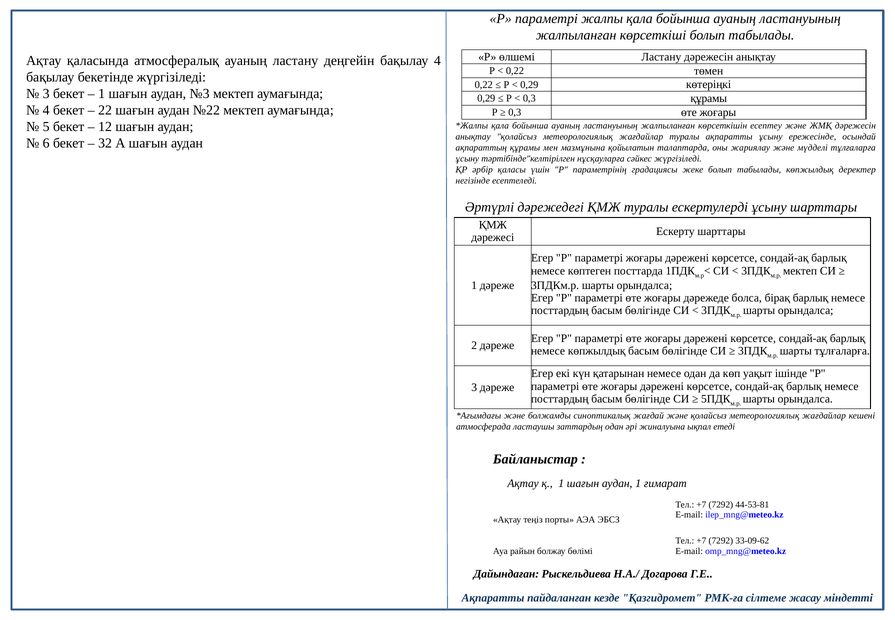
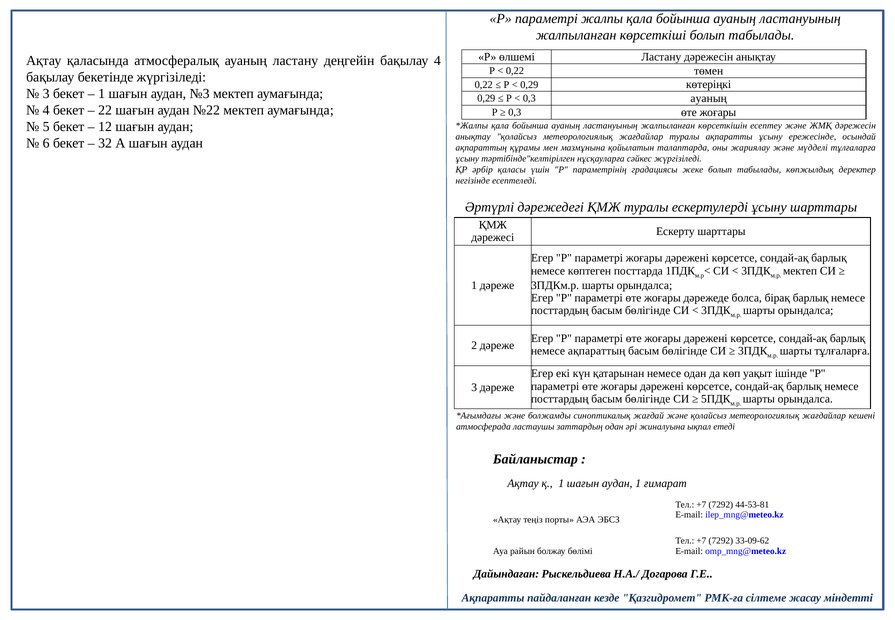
0,3 құрамы: құрамы -> ауаның (709, 98)
немесе көпжылдық: көпжылдық -> ақпараттың (597, 351)
